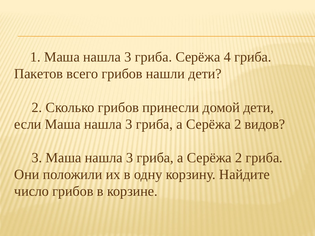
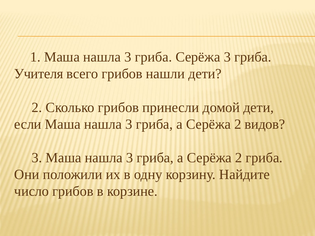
Серёжа 4: 4 -> 3 (227, 57)
Пакетов: Пакетов -> Учителя (39, 74)
